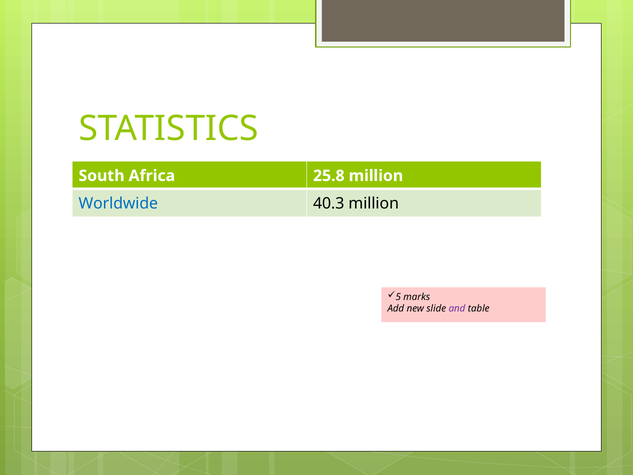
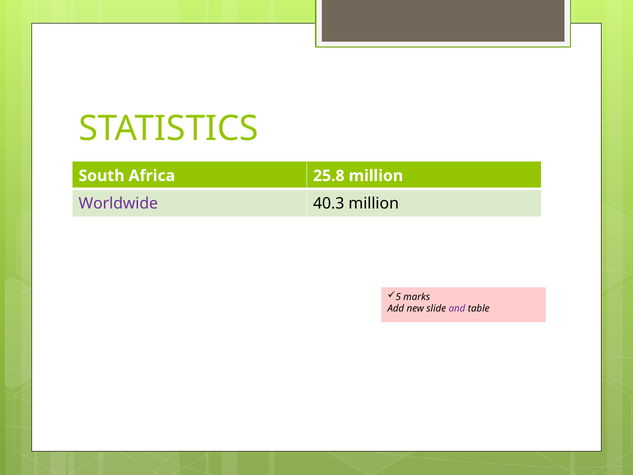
Worldwide colour: blue -> purple (118, 204)
